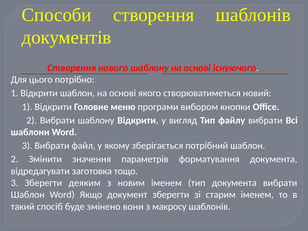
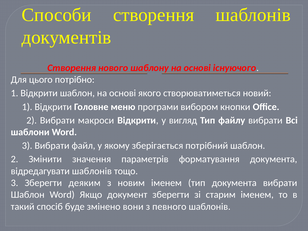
Вибрати шаблону: шаблону -> макроси (96, 120)
відредагувати заготовка: заготовка -> шаблонів (92, 171)
макросу: макросу -> певного (169, 207)
